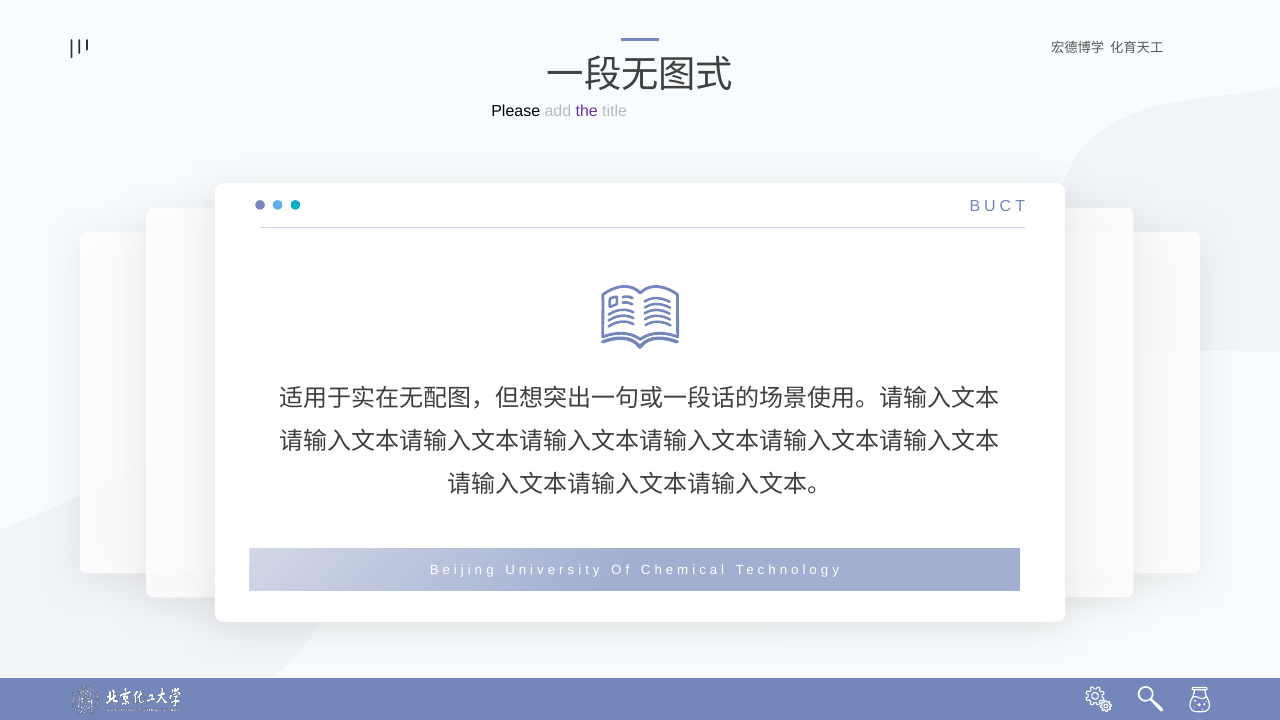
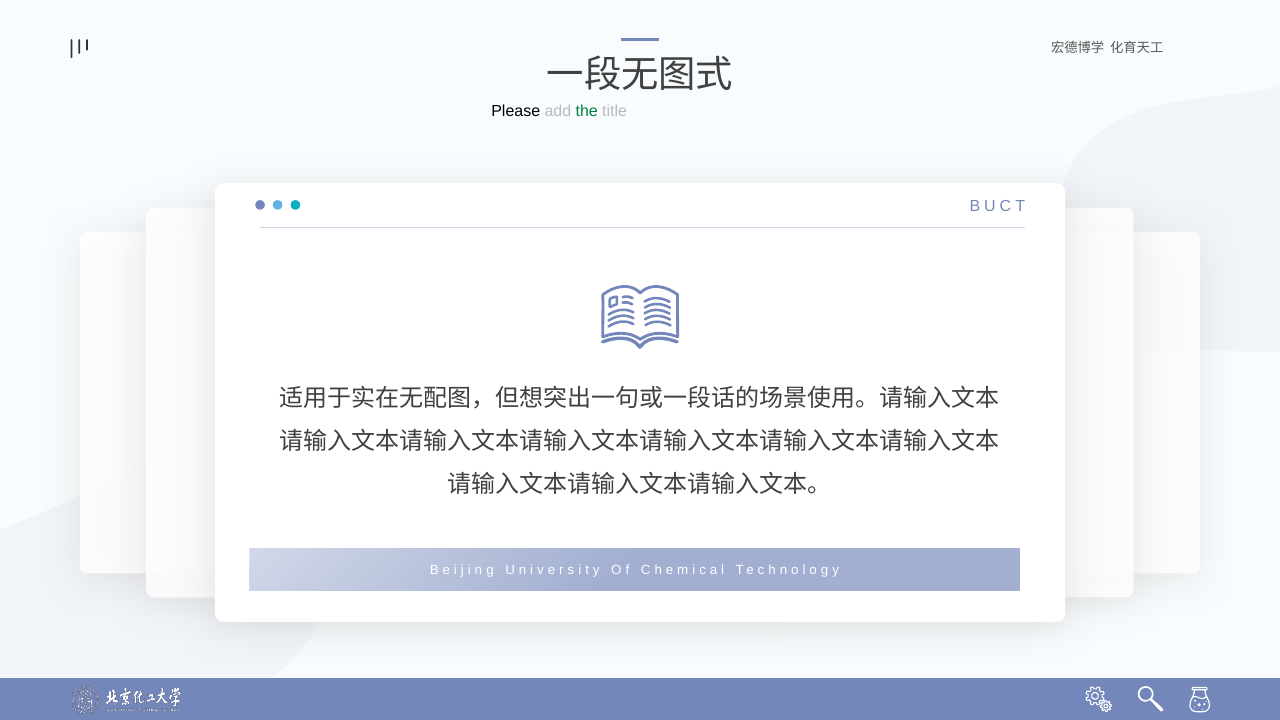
the colour: purple -> green (587, 111)
